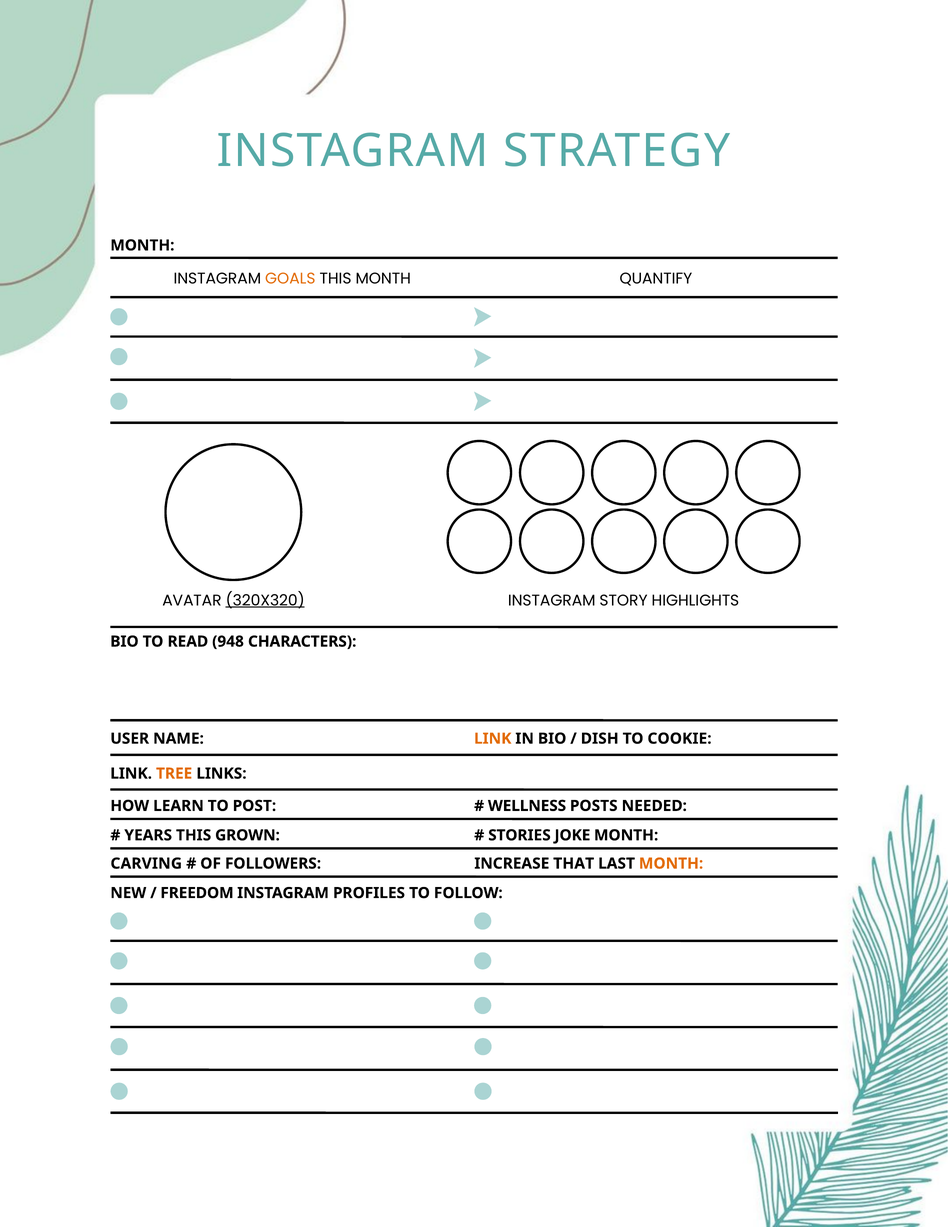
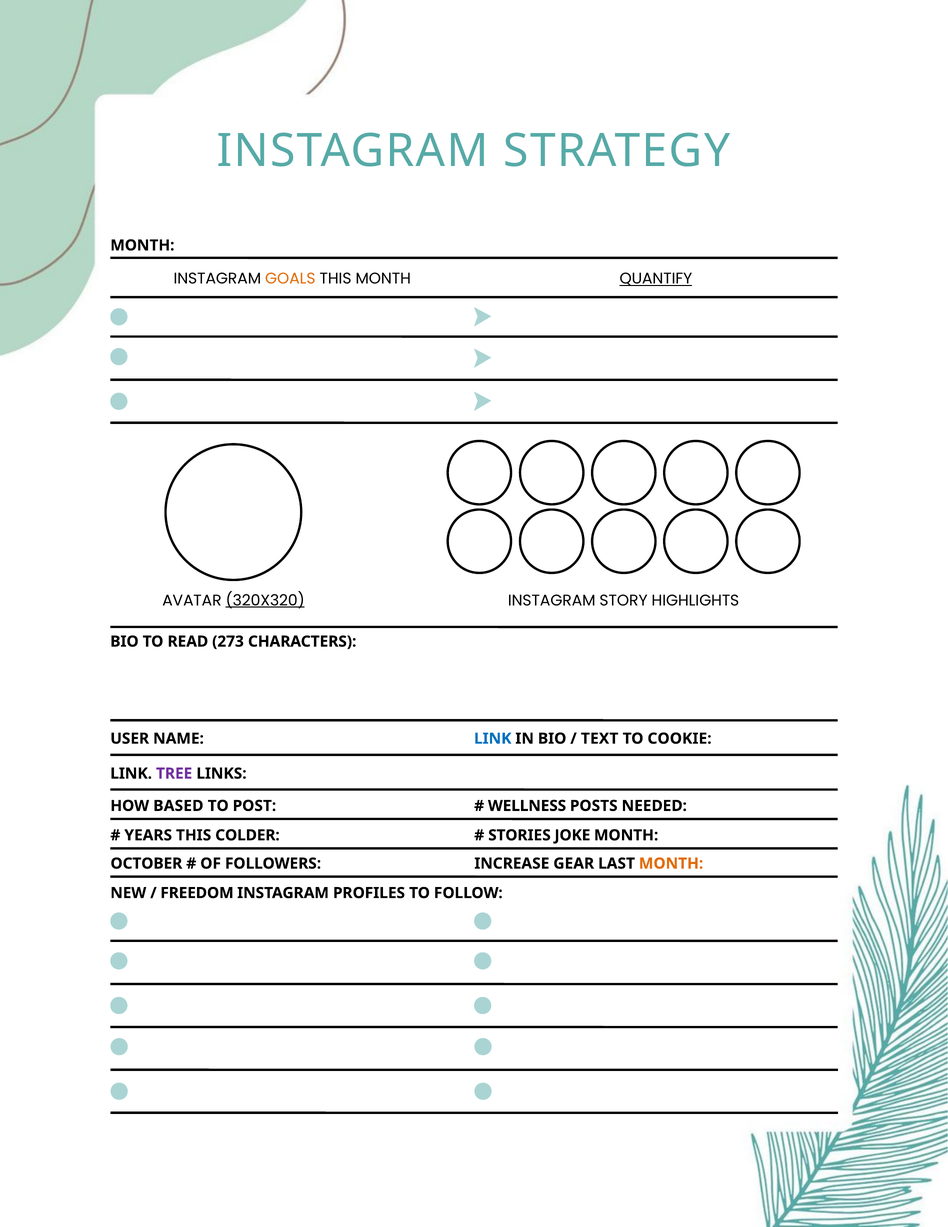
QUANTIFY underline: none -> present (656, 279)
948: 948 -> 273 (228, 641)
LINK colour: orange -> blue (493, 738)
DISH: DISH -> TEXT (600, 738)
TREE colour: orange -> purple (174, 773)
LEARN: LEARN -> BASED (178, 806)
GROWN: GROWN -> COLDER (247, 835)
CARVING: CARVING -> OCTOBER (146, 863)
THAT: THAT -> GEAR (574, 863)
